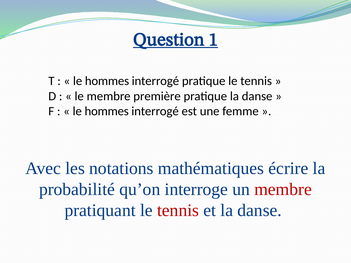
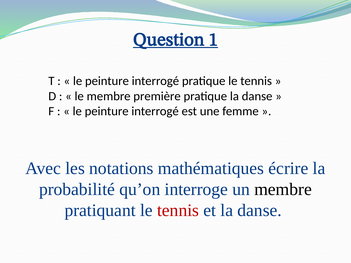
hommes: hommes -> peinture (107, 81)
hommes: hommes -> peinture (107, 111)
membre colour: red -> black (283, 190)
